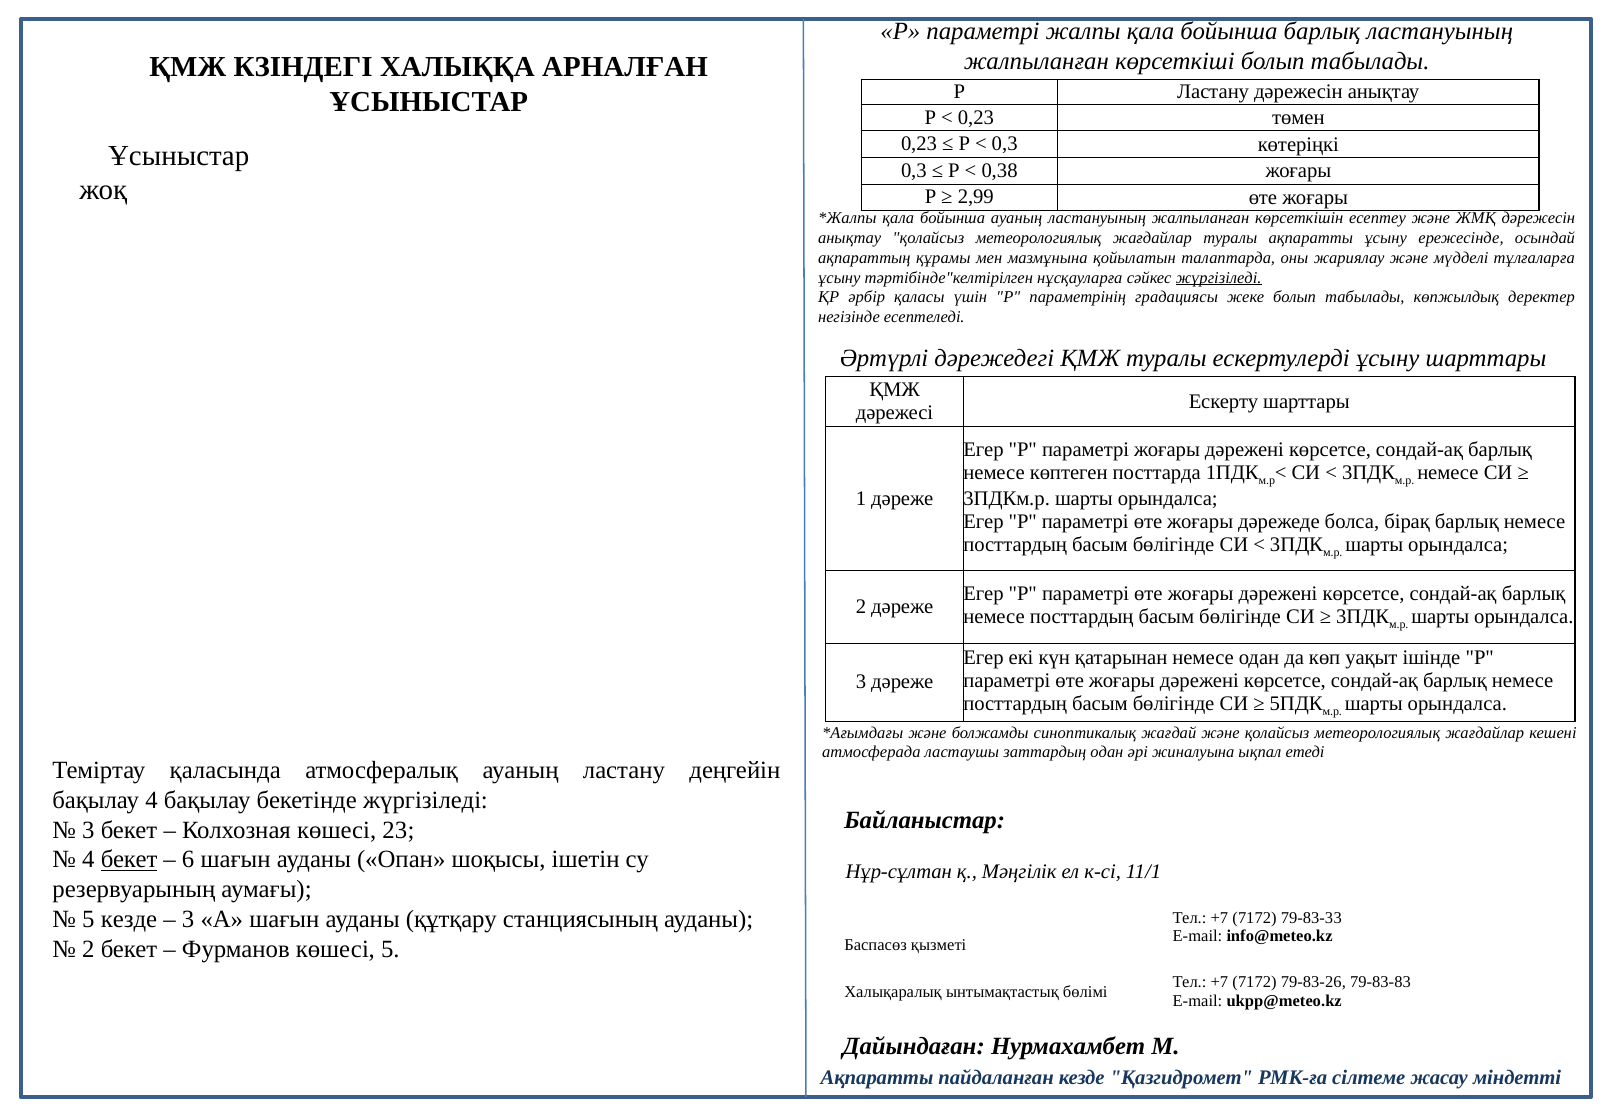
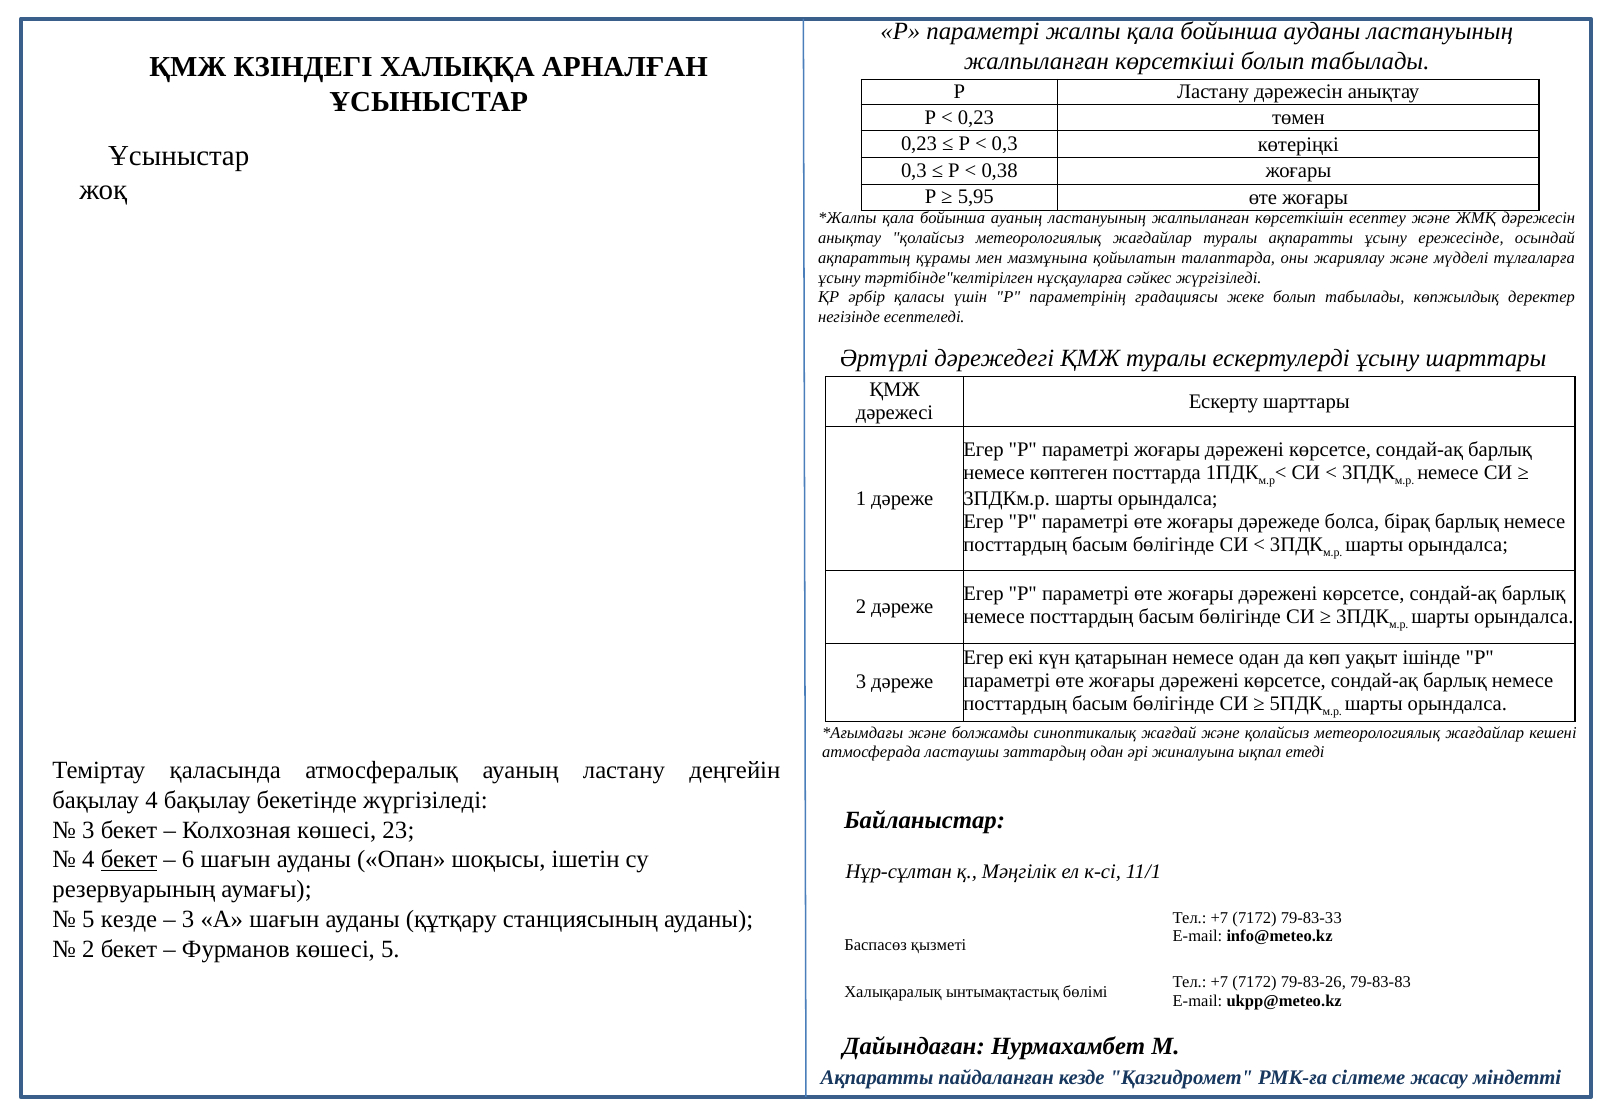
бойынша барлық: барлық -> ауданы (1322, 32)
2,99: 2,99 -> 5,95 (976, 197)
жүргізіледі underline: present -> none (1219, 278)
